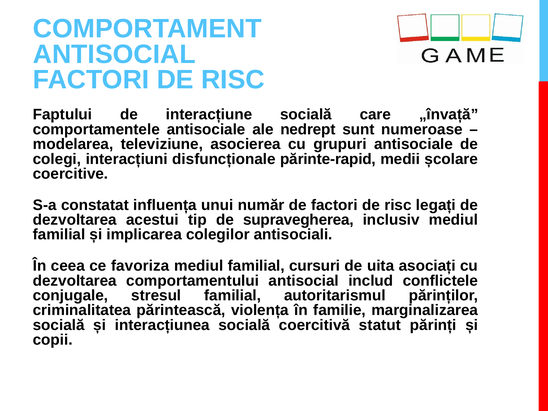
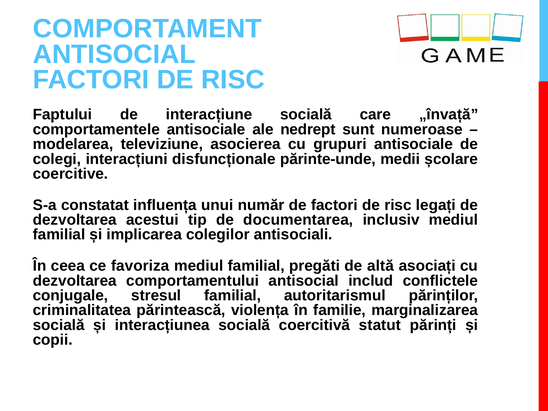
părinte-rapid: părinte-rapid -> părinte-unde (328, 159)
supravegherea: supravegherea -> documentarea (298, 220)
cursuri: cursuri -> pregăti (315, 266)
uita: uita -> altă (381, 266)
